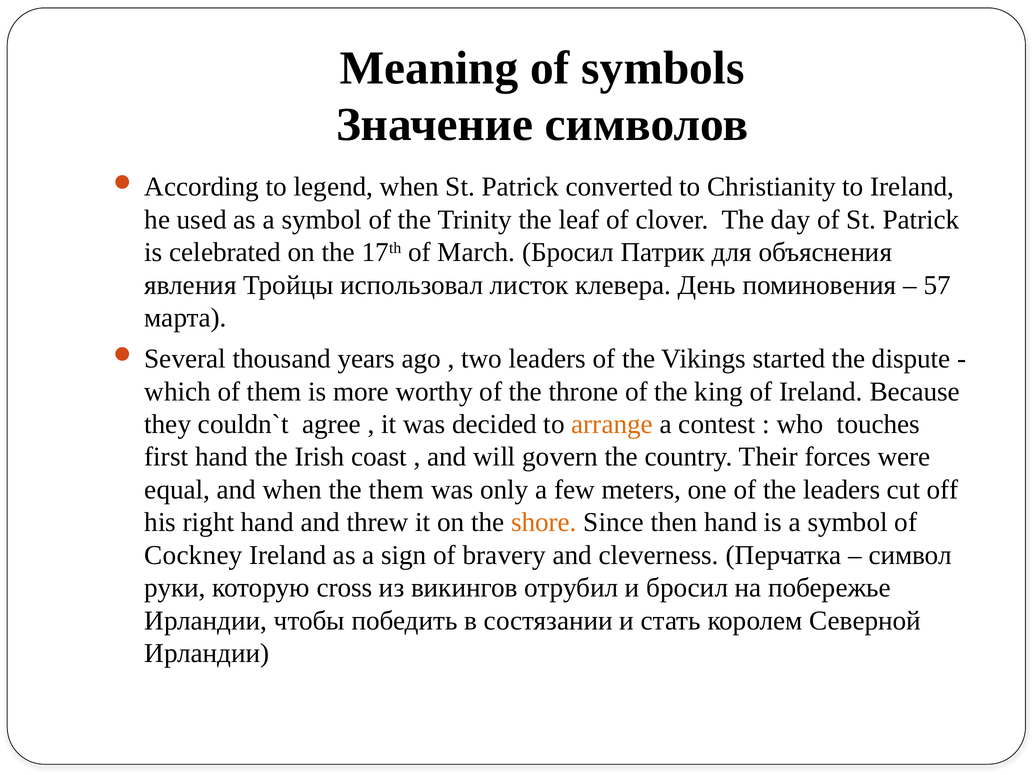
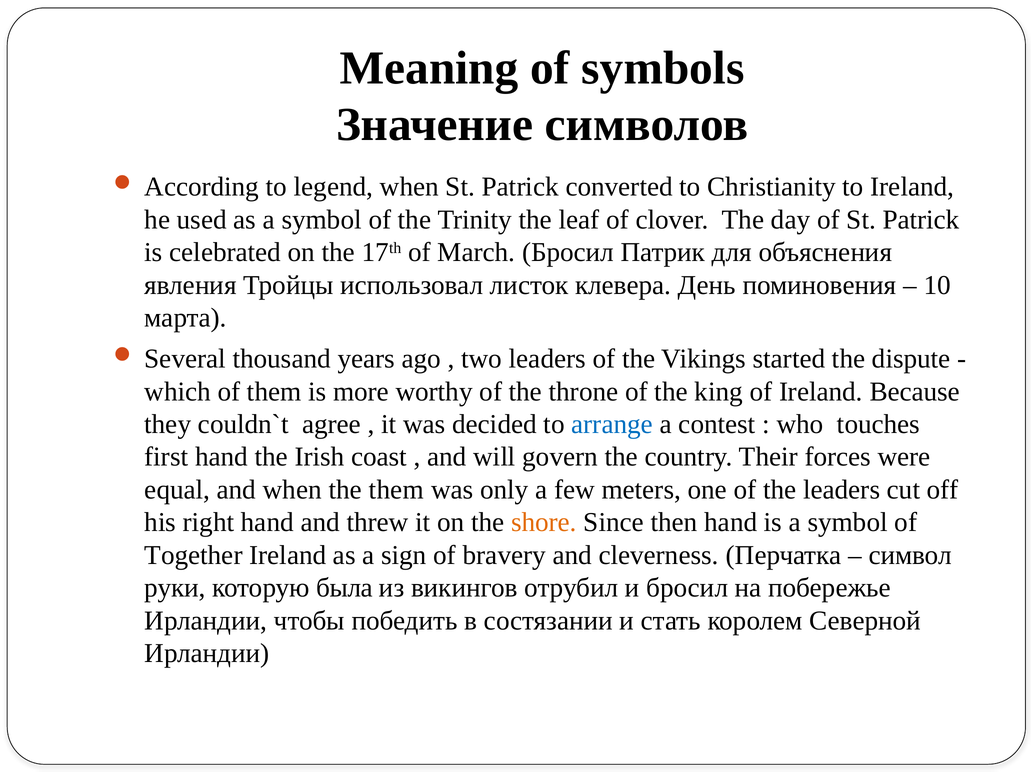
57: 57 -> 10 (937, 285)
arrange colour: orange -> blue (612, 424)
Cockney: Cockney -> Together (194, 555)
cross: cross -> была (345, 588)
